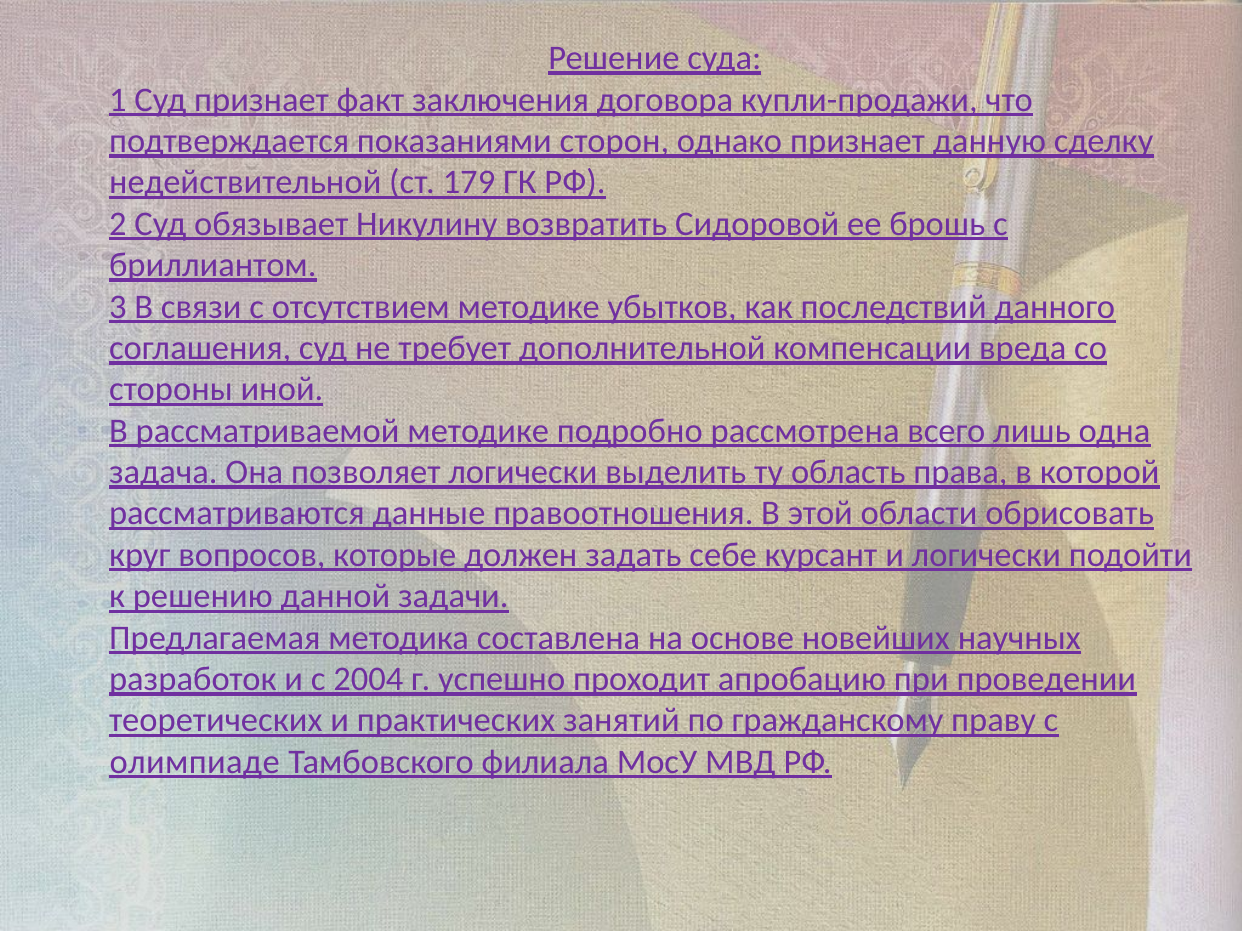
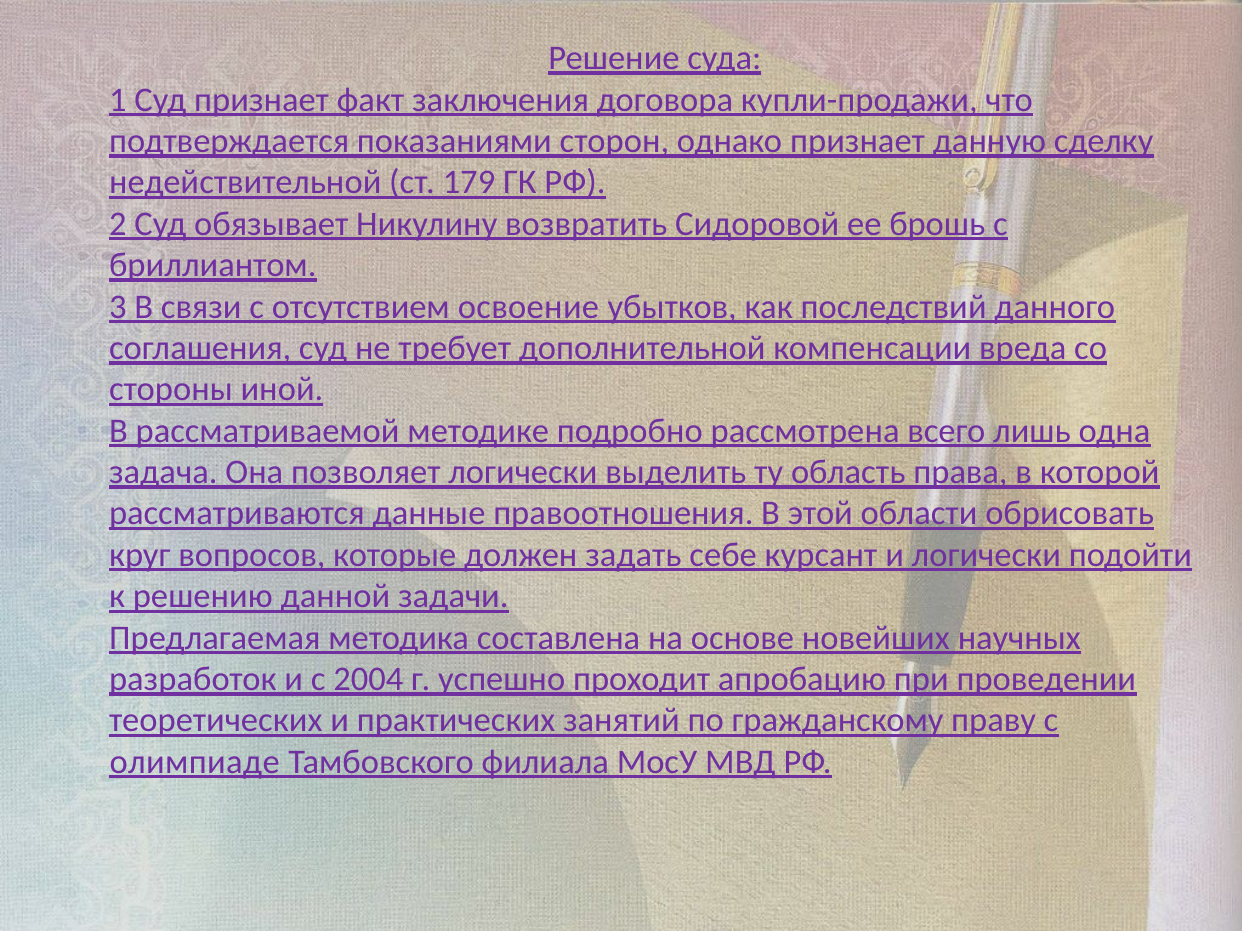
отсутствием методике: методике -> освоение (528, 307)
